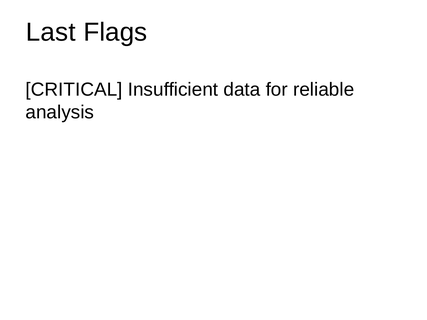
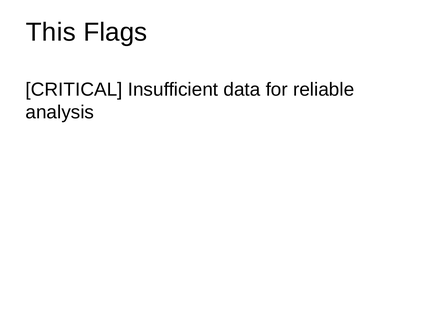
Last: Last -> This (51, 32)
